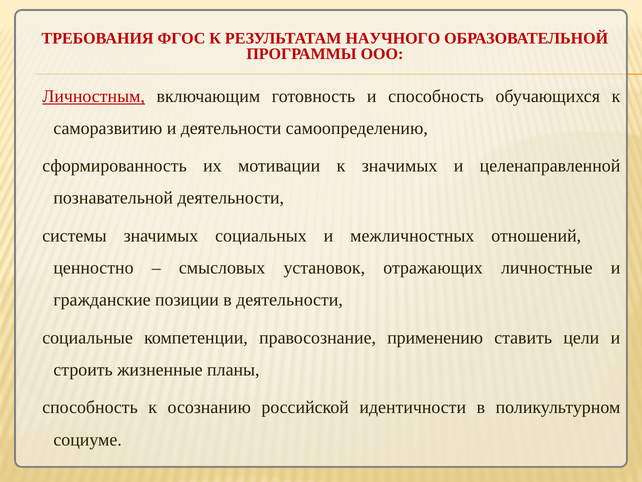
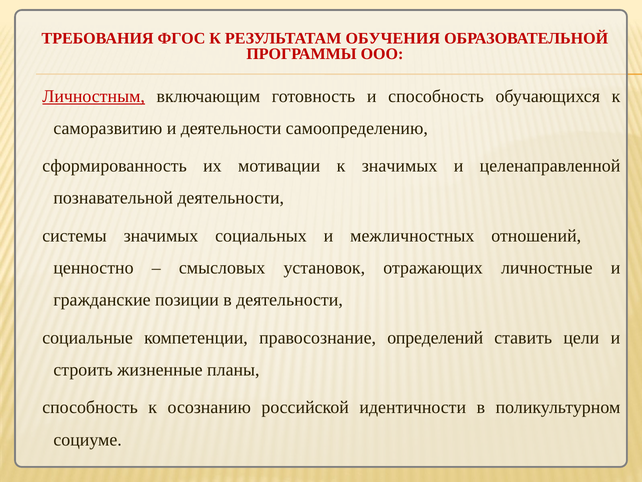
НАУЧНОГО: НАУЧНОГО -> ОБУЧЕНИЯ (393, 38)
применению: применению -> определений (435, 337)
